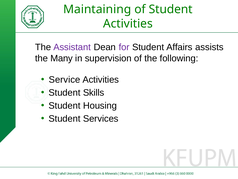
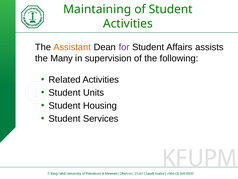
Assistant colour: purple -> orange (72, 47)
Service: Service -> Related (65, 79)
Skills: Skills -> Units (94, 92)
